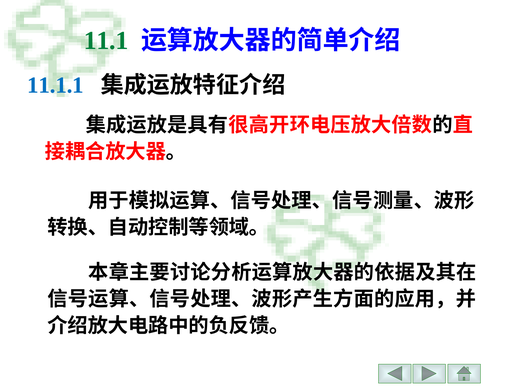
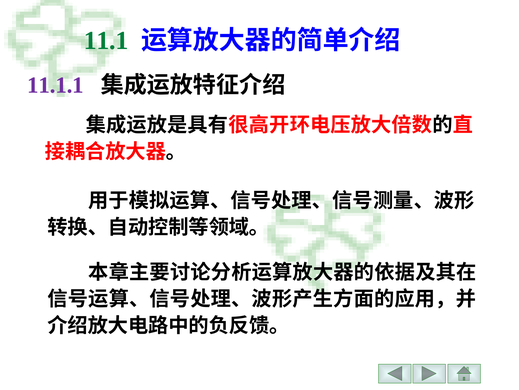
11.1.1 colour: blue -> purple (55, 85)
